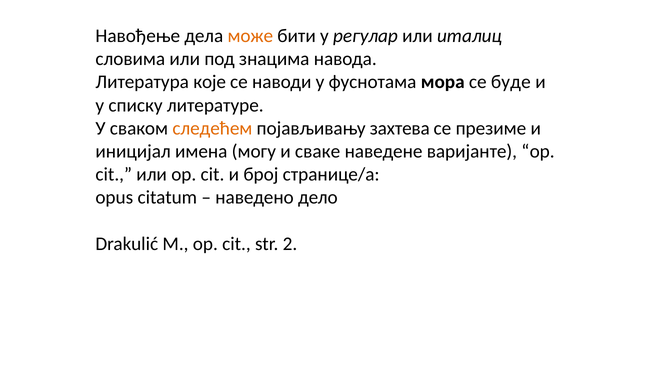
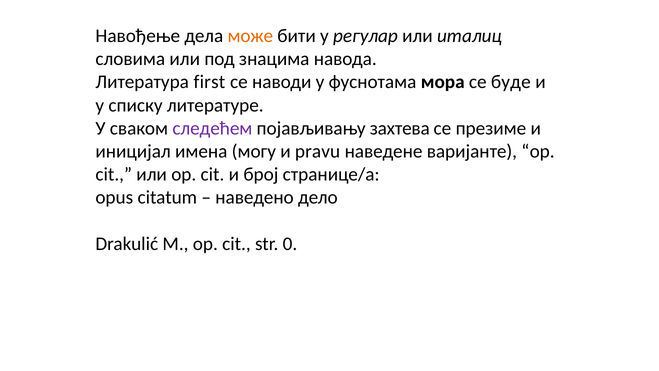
које: које -> first (209, 82)
следећем colour: orange -> purple (212, 128)
сваке: сваке -> pravu (318, 151)
2: 2 -> 0 (290, 244)
